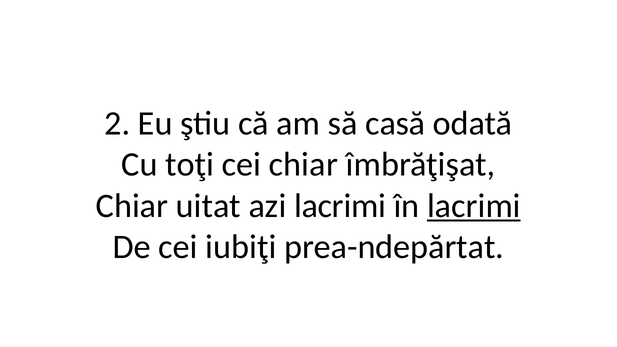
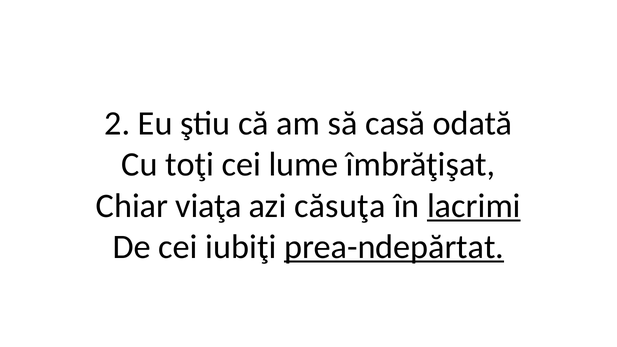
cei chiar: chiar -> lume (304, 165)
uitat: uitat -> viaţa (209, 206)
azi lacrimi: lacrimi -> căsuţa (340, 206)
prea-ndepărtat underline: none -> present (394, 247)
